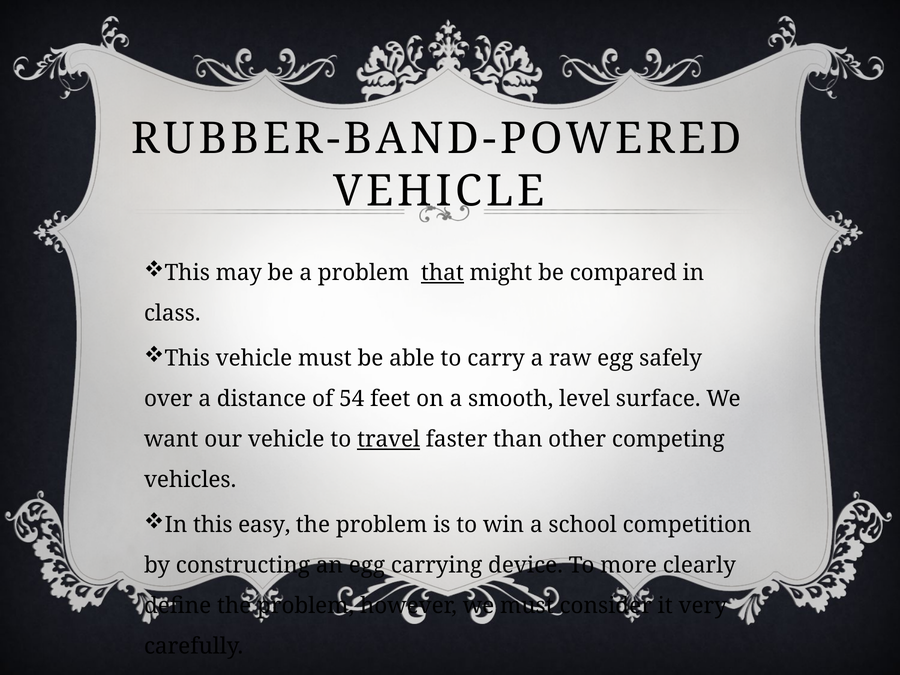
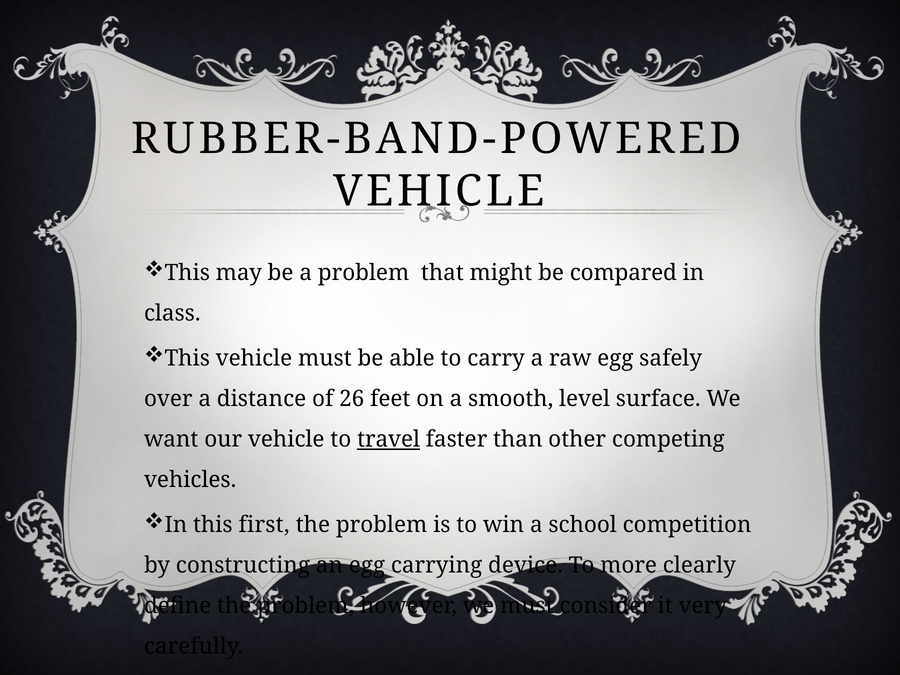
that underline: present -> none (442, 273)
54: 54 -> 26 (352, 399)
easy: easy -> first (264, 525)
